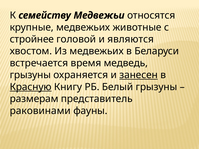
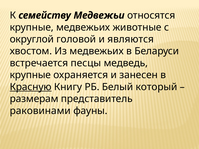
стройнее: стройнее -> округлой (32, 39)
время: время -> песцы (86, 63)
грызуны: грызуны -> крупные (30, 75)
занесен underline: present -> none (139, 75)
Белый грызуны: грызуны -> который (156, 87)
